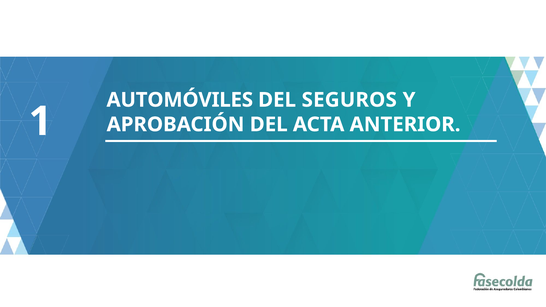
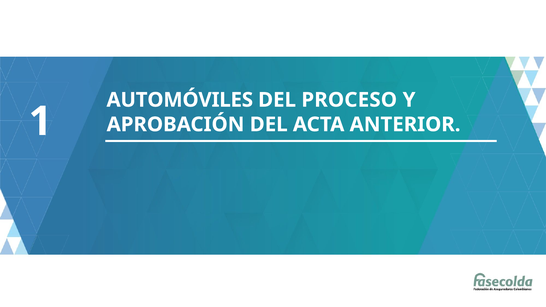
SEGUROS: SEGUROS -> PROCESO (349, 100)
